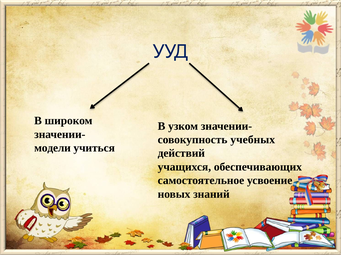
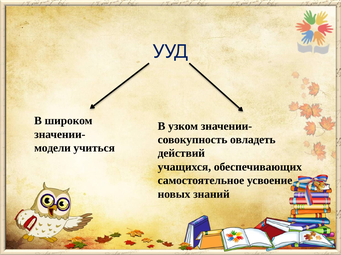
учебных: учебных -> овладеть (253, 140)
